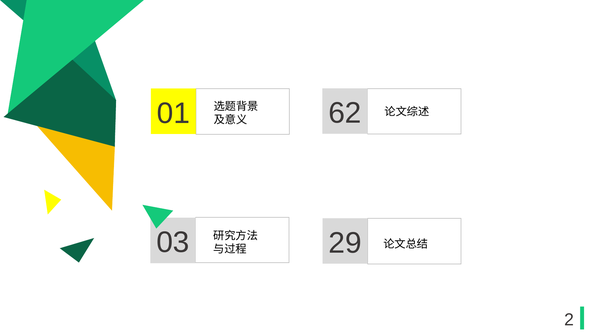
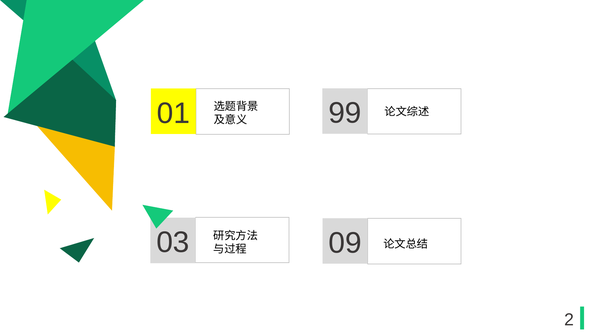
62: 62 -> 99 (345, 113)
29: 29 -> 09 (345, 243)
